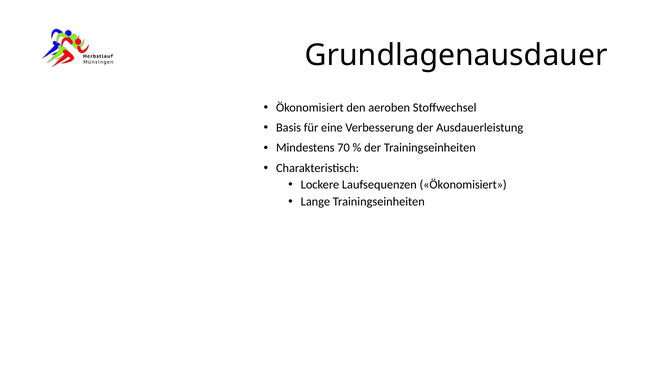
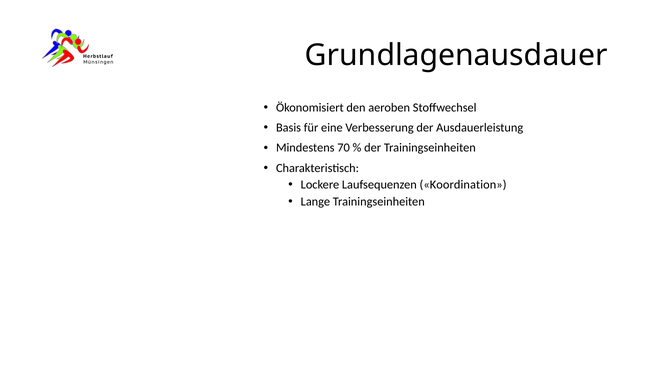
Laufsequenzen Ökonomisiert: Ökonomisiert -> Koordination (463, 185)
